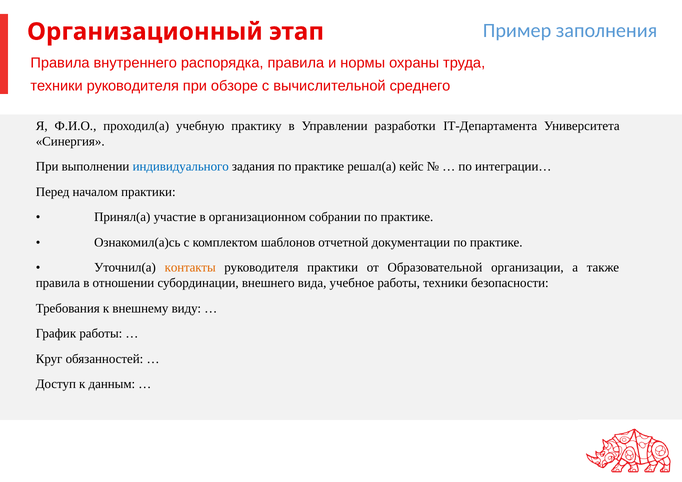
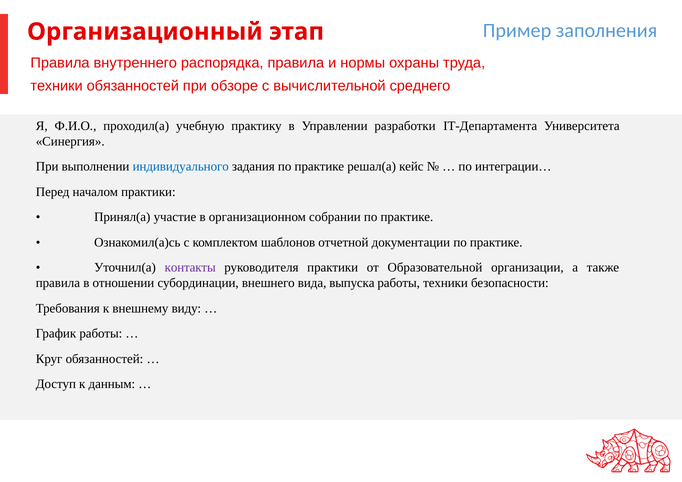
техники руководителя: руководителя -> обязанностей (133, 86)
контакты colour: orange -> purple (190, 268)
учебное: учебное -> выпуска (352, 283)
